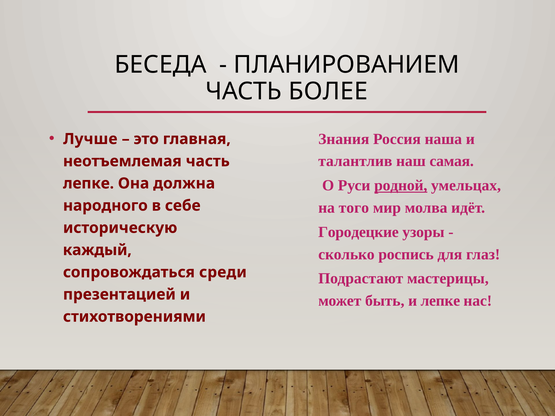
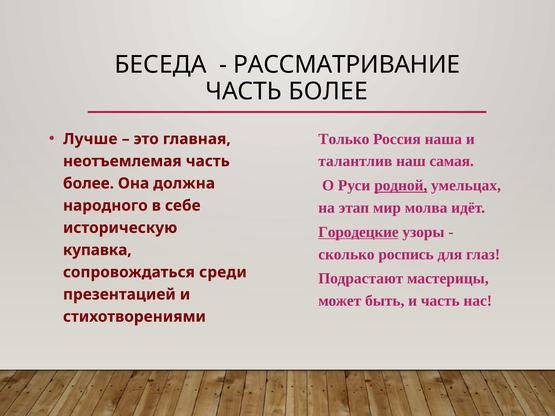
ПЛАНИРОВАНИЕМ: ПЛАНИРОВАНИЕМ -> РАССМАТРИВАНИЕ (347, 65)
Знания: Знания -> Только (344, 139)
лепке: лепке -> более (88, 183)
того: того -> этап (354, 208)
Городецкие underline: none -> present (358, 232)
каждый: каждый -> купавка (97, 250)
и лепке: лепке -> часть (440, 301)
